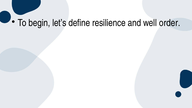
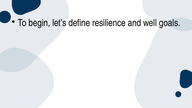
order: order -> goals (170, 23)
